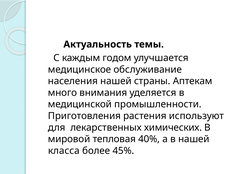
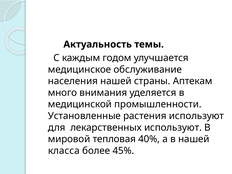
Приготовления: Приготовления -> Установленные (84, 116)
лекарственных химических: химических -> используют (173, 127)
